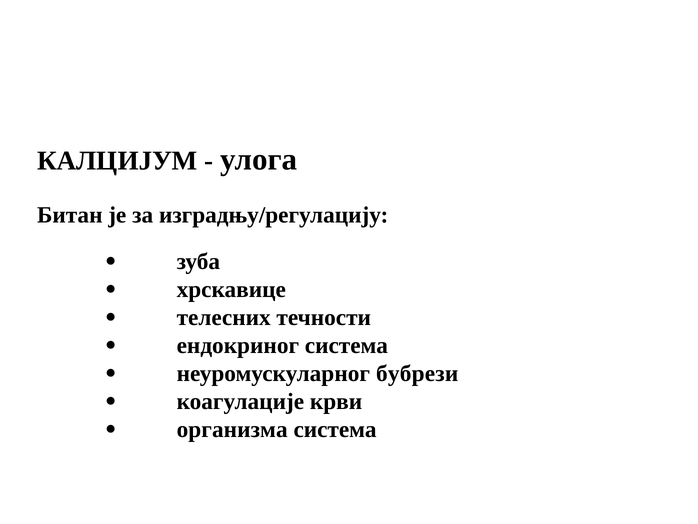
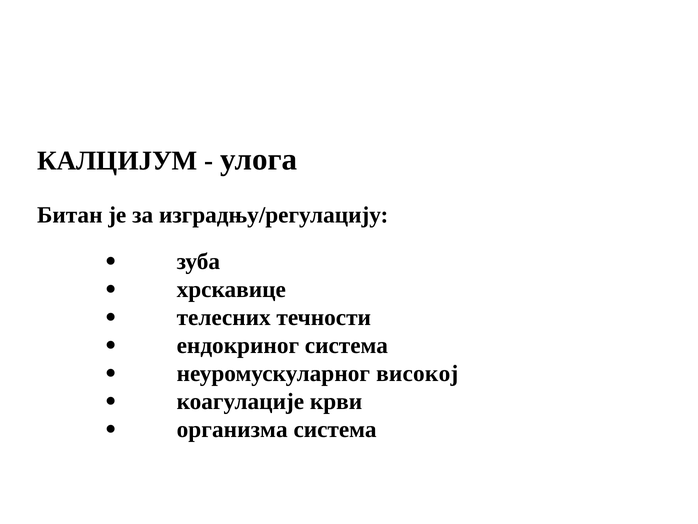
бубрези: бубрези -> високој (417, 373)
